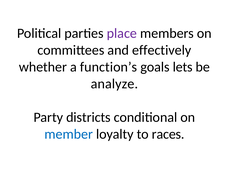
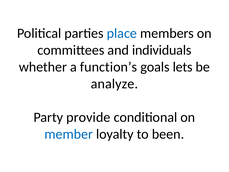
place colour: purple -> blue (122, 33)
effectively: effectively -> individuals (162, 50)
districts: districts -> provide (88, 117)
races: races -> been (168, 134)
